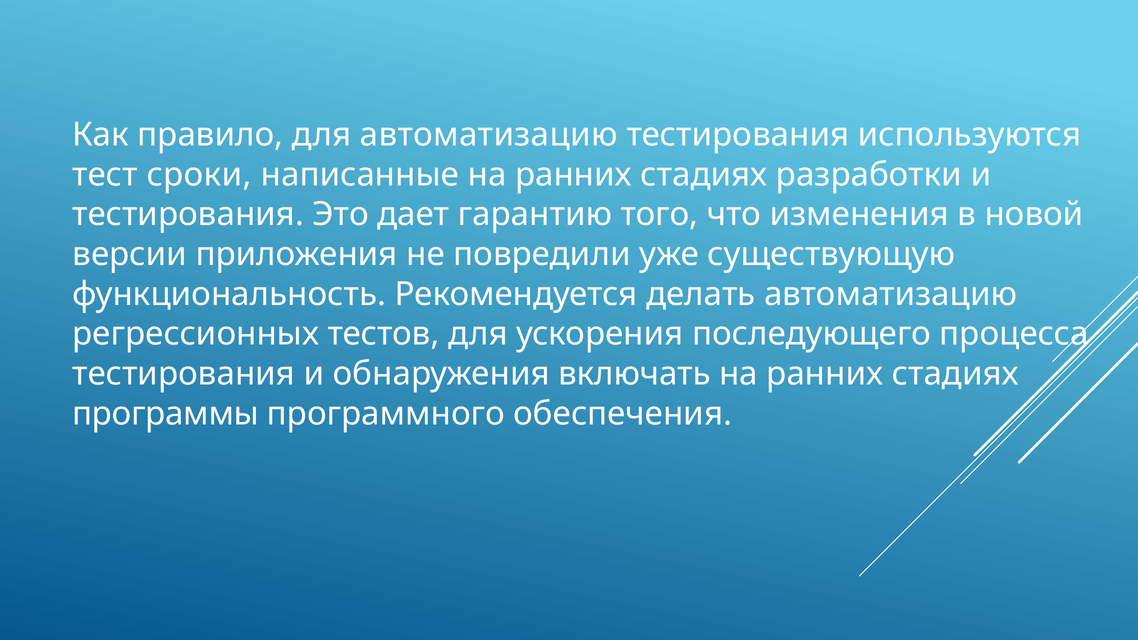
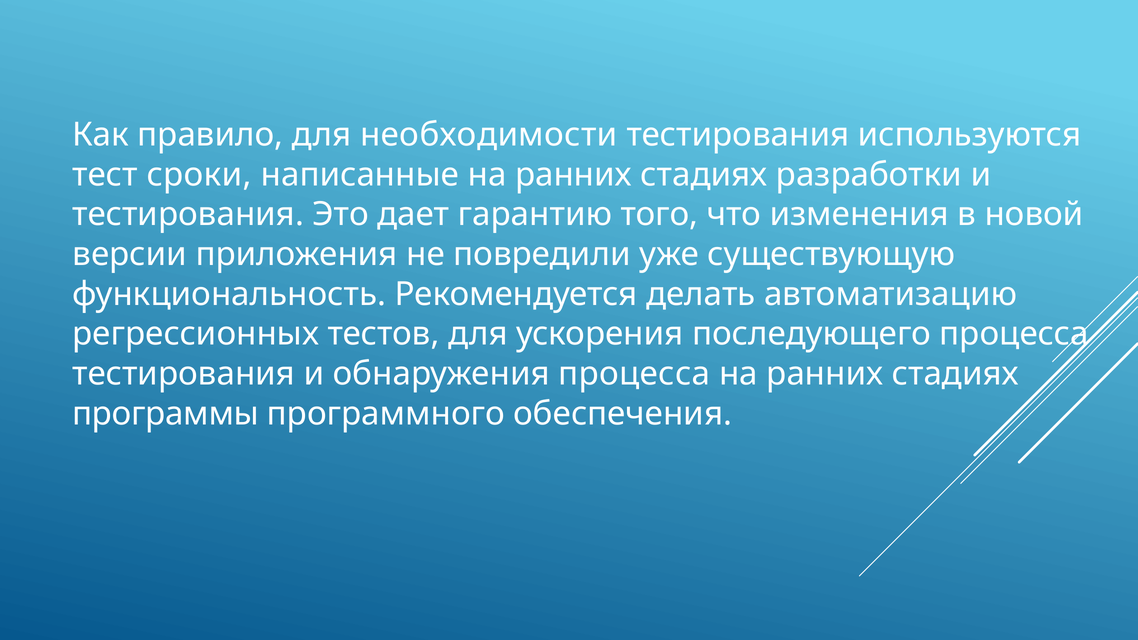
для автоматизацию: автоматизацию -> необходимости (489, 135)
обнаружения включать: включать -> процесса (634, 374)
